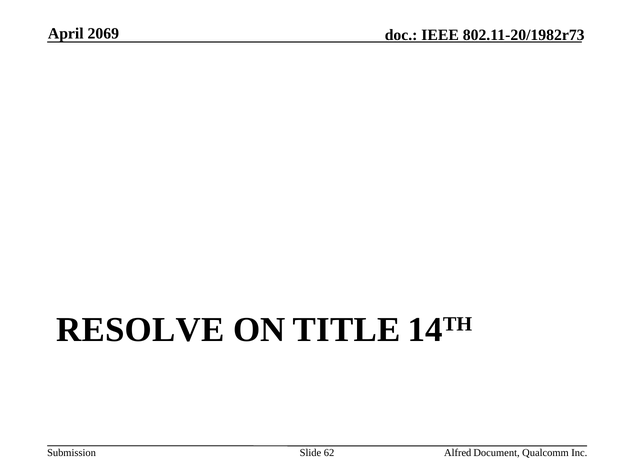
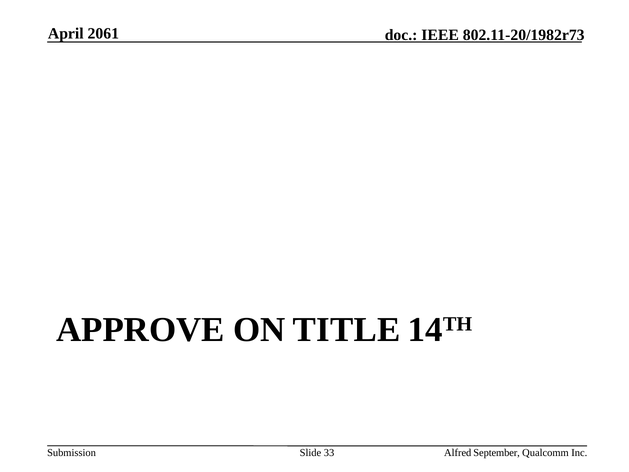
2069: 2069 -> 2061 (103, 33)
RESOLVE: RESOLVE -> APPROVE (140, 330)
62: 62 -> 33 (329, 452)
Document: Document -> September (497, 452)
